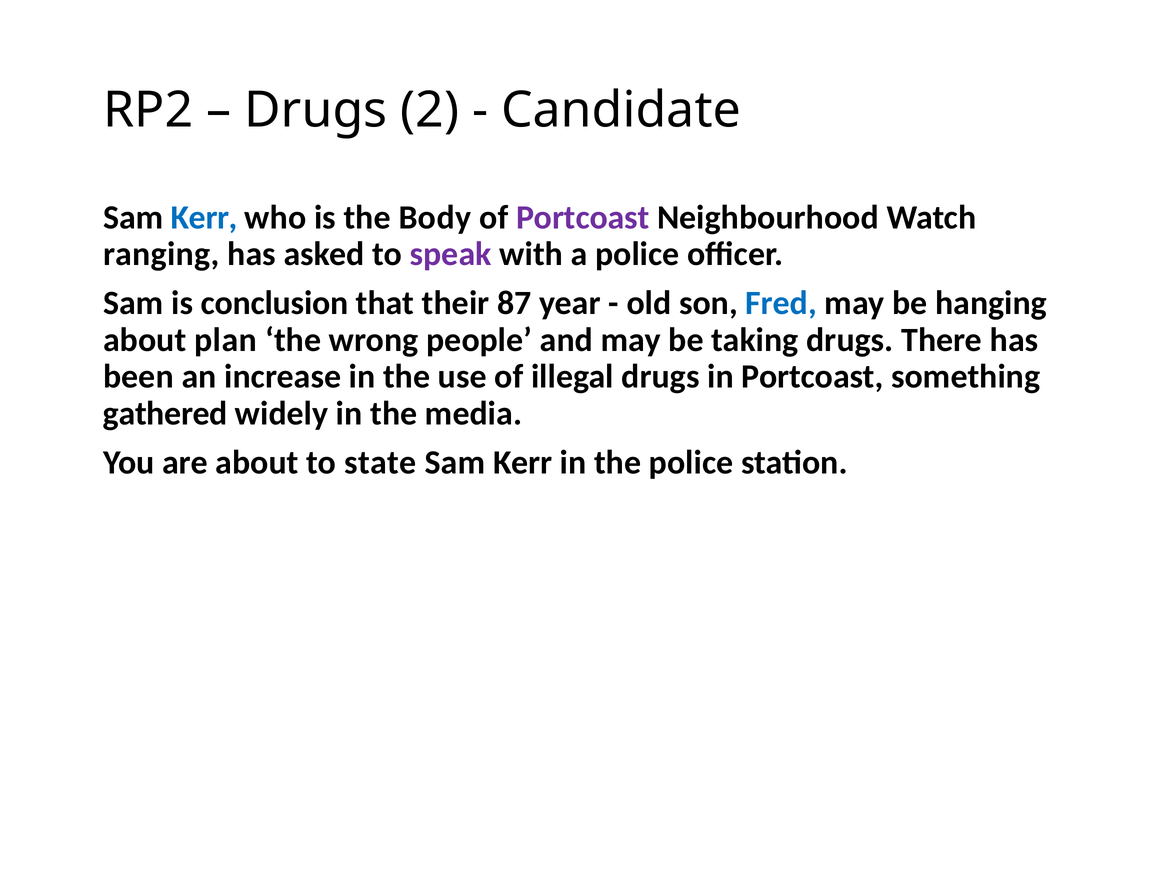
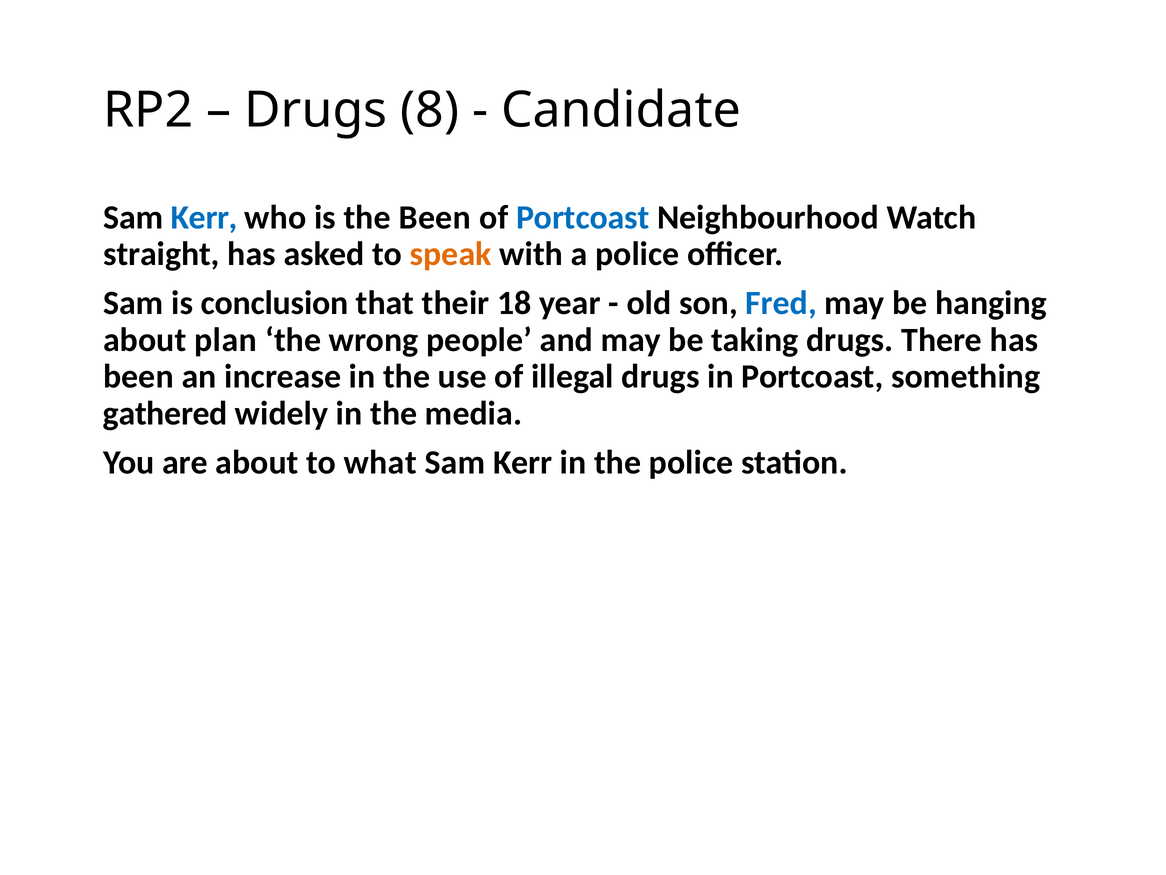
2: 2 -> 8 (430, 110)
the Body: Body -> Been (435, 217)
Portcoast colour: purple -> blue (583, 217)
ranging: ranging -> straight (161, 254)
speak colour: purple -> orange (451, 254)
87: 87 -> 18 (514, 303)
state: state -> what (380, 462)
